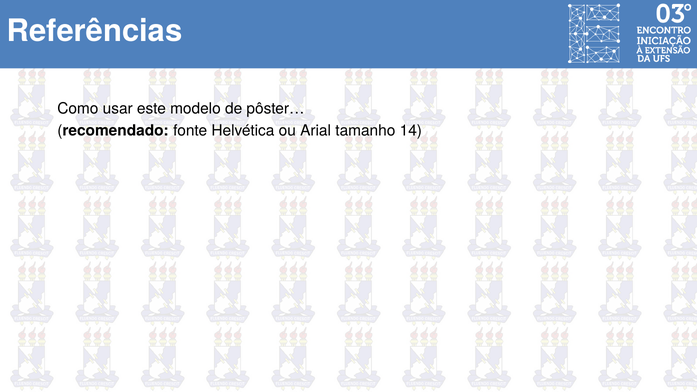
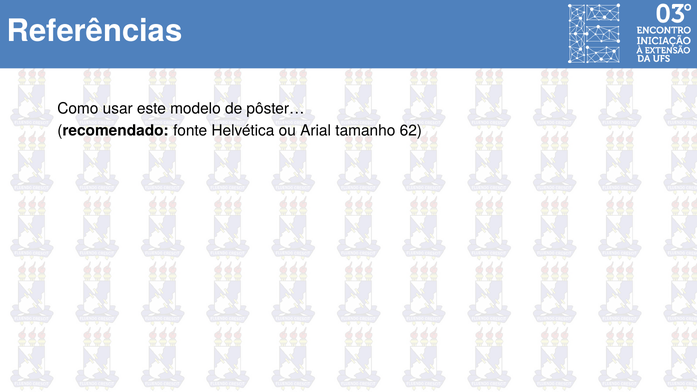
14: 14 -> 62 (411, 131)
